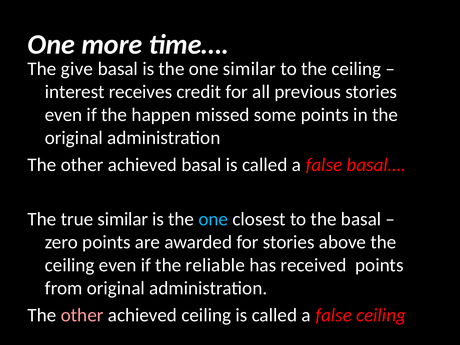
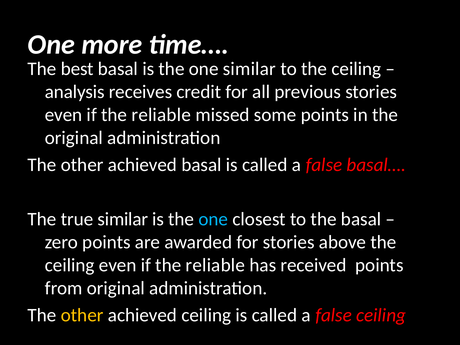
give: give -> best (77, 69)
interest: interest -> analysis (75, 92)
happen: happen -> reliable (161, 115)
other colour: pink -> yellow (82, 315)
